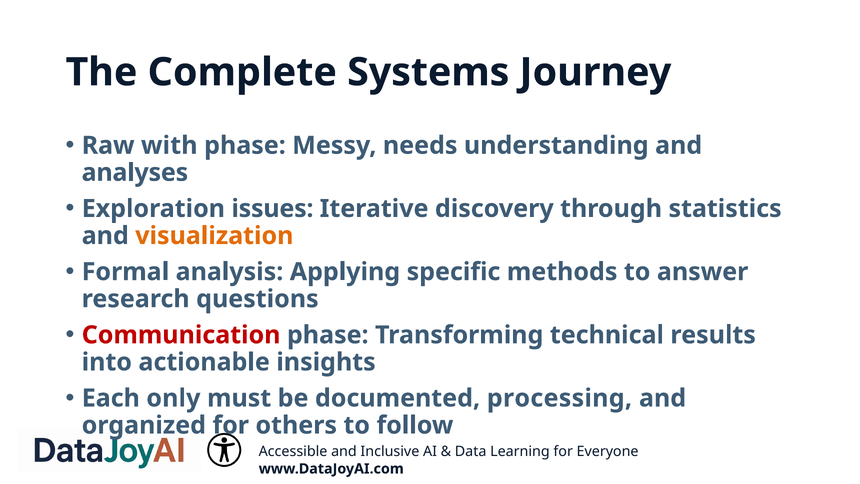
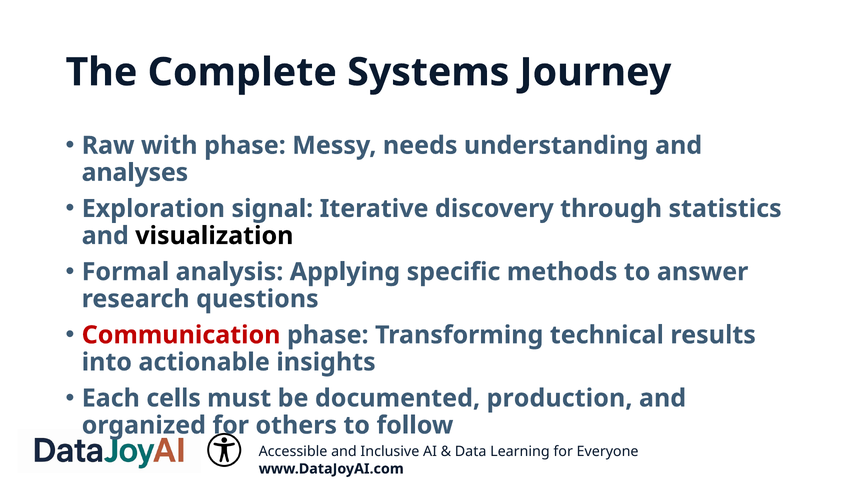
issues: issues -> signal (272, 209)
visualization colour: orange -> black (214, 236)
only: only -> cells (174, 398)
processing: processing -> production (560, 398)
